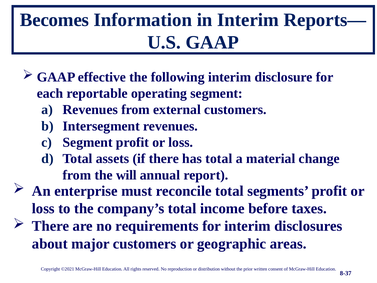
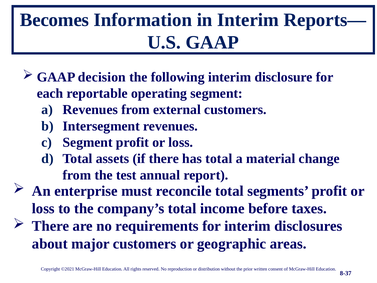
effective: effective -> decision (102, 77)
will: will -> test (126, 175)
